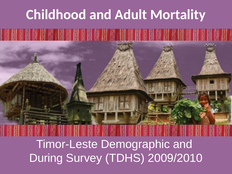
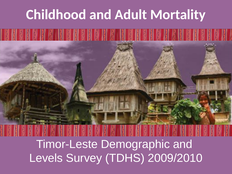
During: During -> Levels (46, 158)
